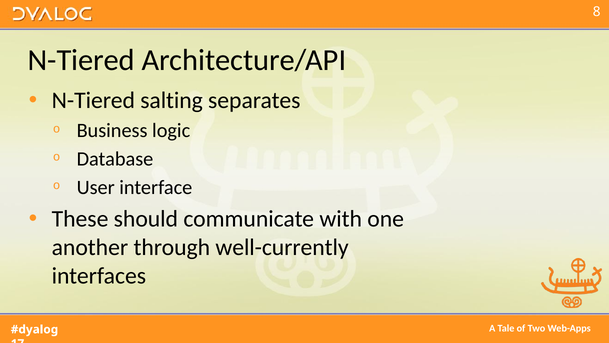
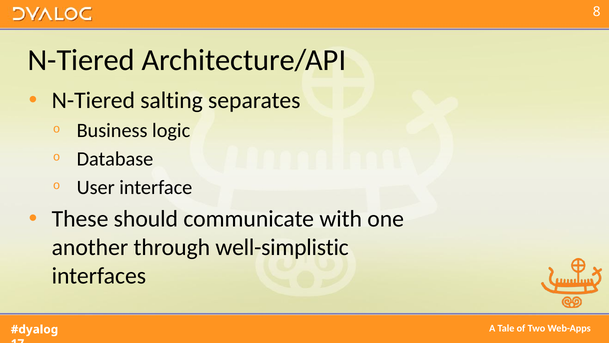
well-currently: well-currently -> well-simplistic (282, 247)
